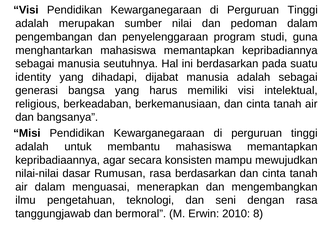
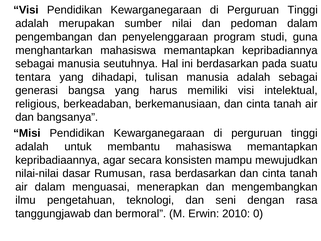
identity: identity -> tentara (33, 77)
dijabat: dijabat -> tulisan (162, 77)
8: 8 -> 0 (258, 213)
